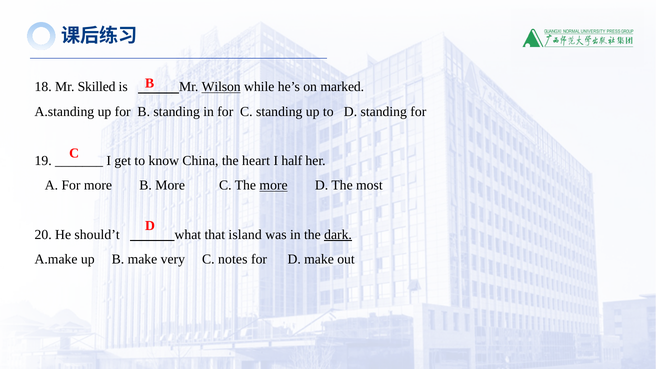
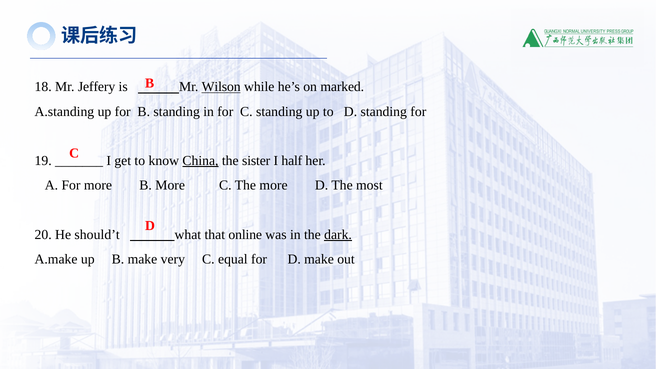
Skilled: Skilled -> Jeffery (97, 87)
China underline: none -> present (200, 161)
heart: heart -> sister (256, 161)
more underline: present -> none (274, 185)
island: island -> online (245, 235)
notes: notes -> equal (233, 259)
